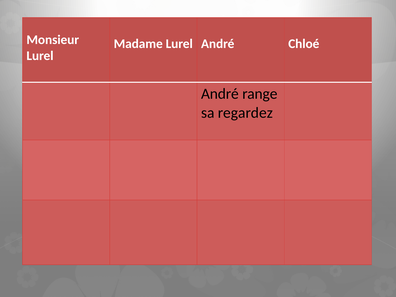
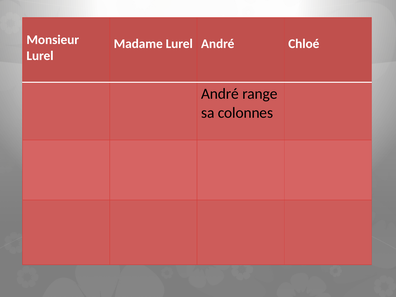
regardez: regardez -> colonnes (245, 113)
